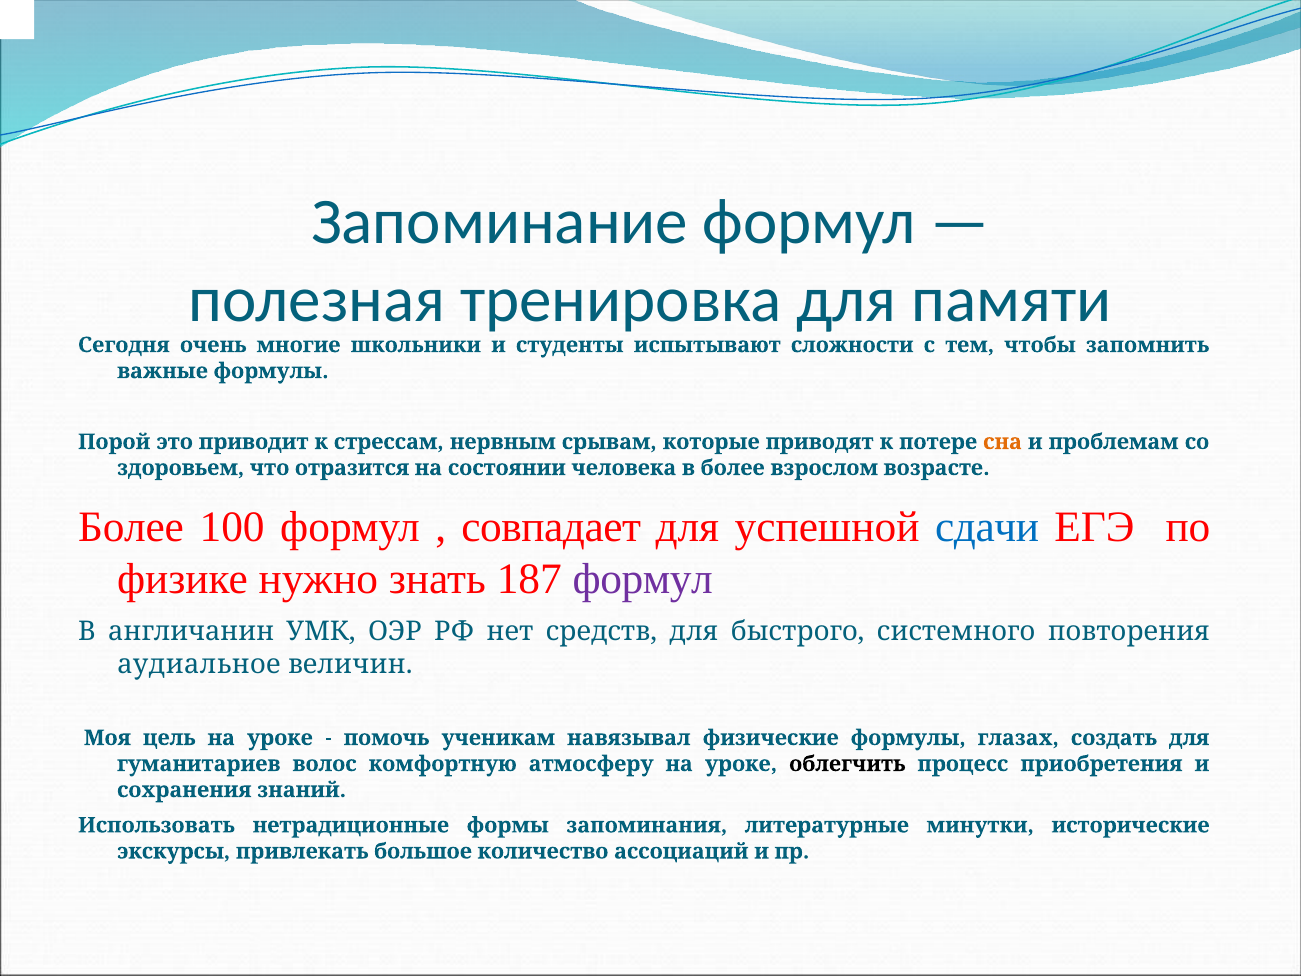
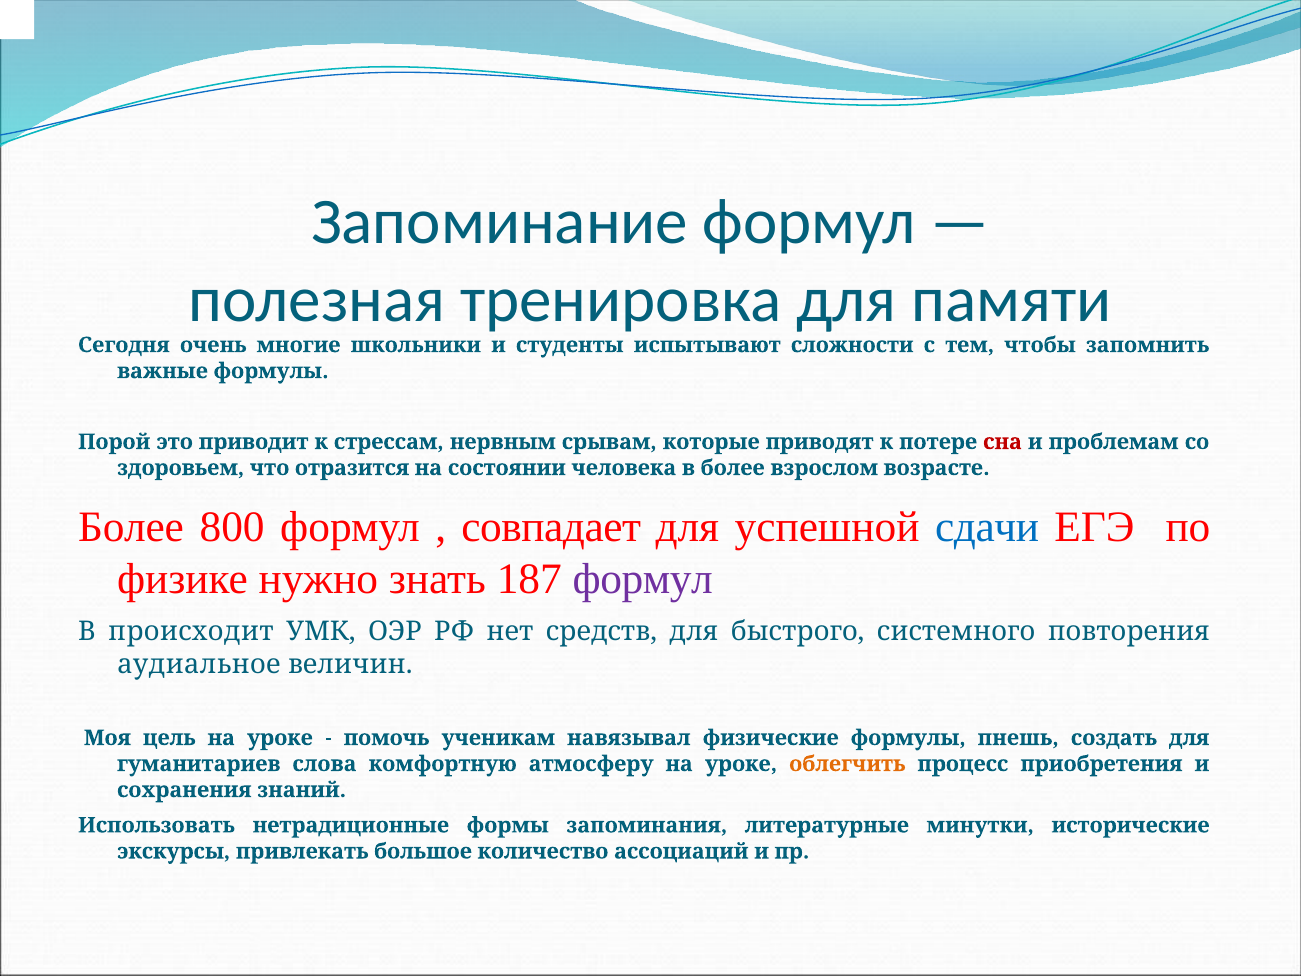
сна colour: orange -> red (1003, 442)
100: 100 -> 800 (232, 527)
англичанин: англичанин -> происходит (191, 632)
глазах: глазах -> пнешь (1018, 738)
волос: волос -> слова (325, 764)
облегчить colour: black -> orange (847, 764)
